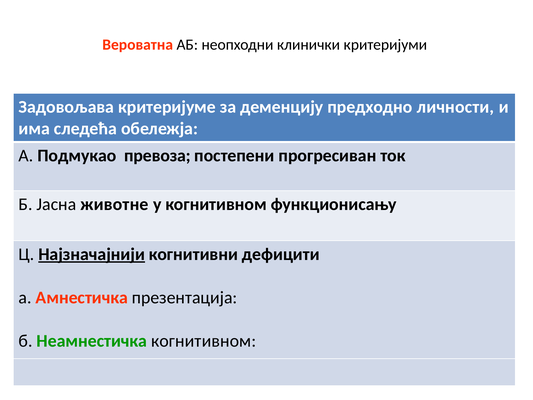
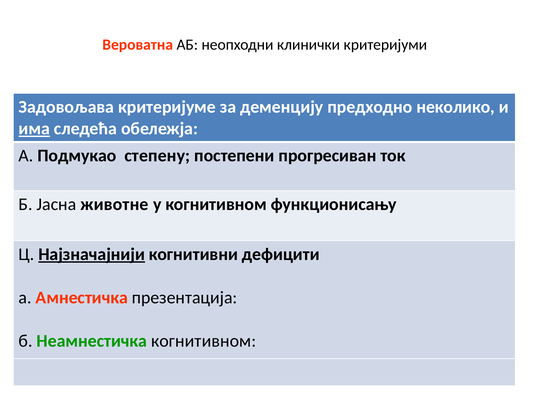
личности: личности -> неколико (456, 107)
има underline: none -> present (34, 129)
превоза: превоза -> степену (157, 156)
